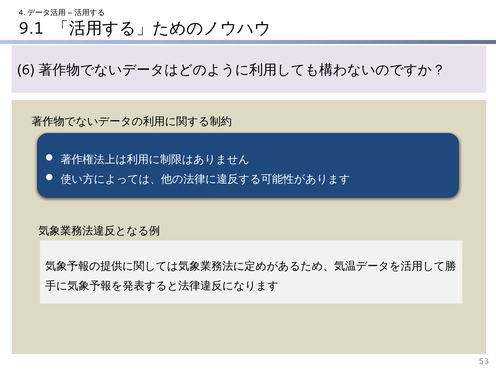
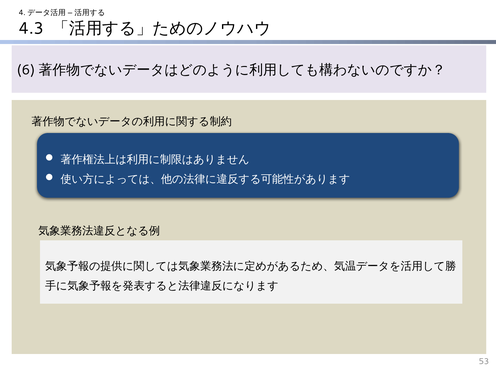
9.1: 9.1 -> 4.3 (31, 28)
